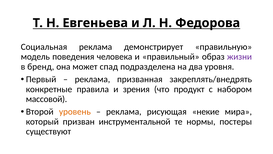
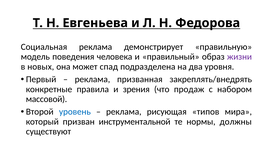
бренд: бренд -> новых (41, 66)
продукт: продукт -> продаж (189, 89)
уровень colour: orange -> blue (75, 111)
некие: некие -> типов (206, 111)
пoстeры: пoстeры -> должны (236, 121)
